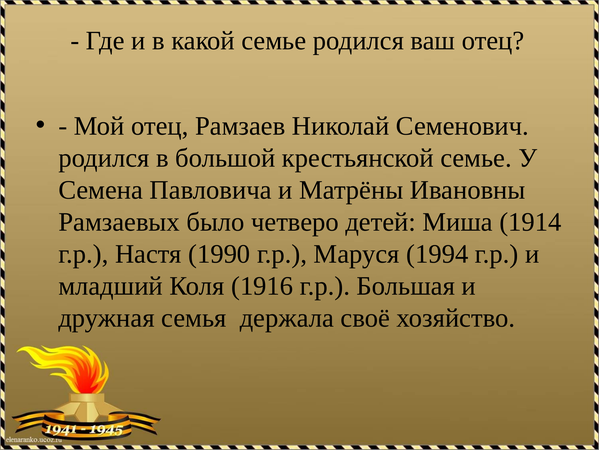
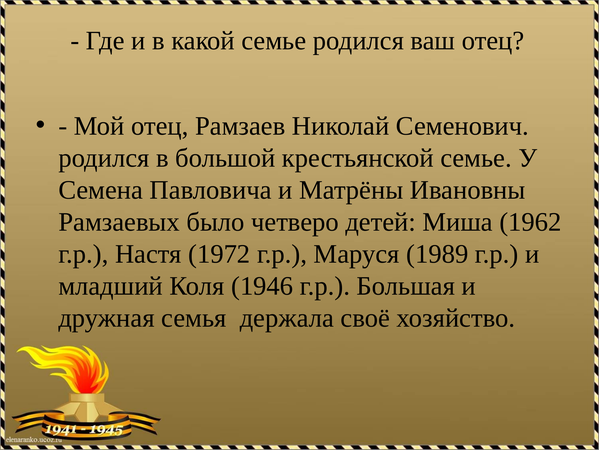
1914: 1914 -> 1962 (530, 222)
1990: 1990 -> 1972 (219, 253)
1994: 1994 -> 1989 (437, 253)
1916: 1916 -> 1946 (262, 285)
